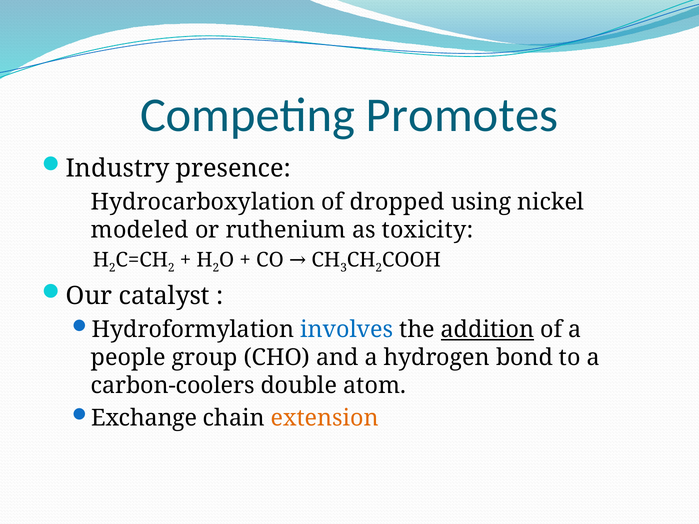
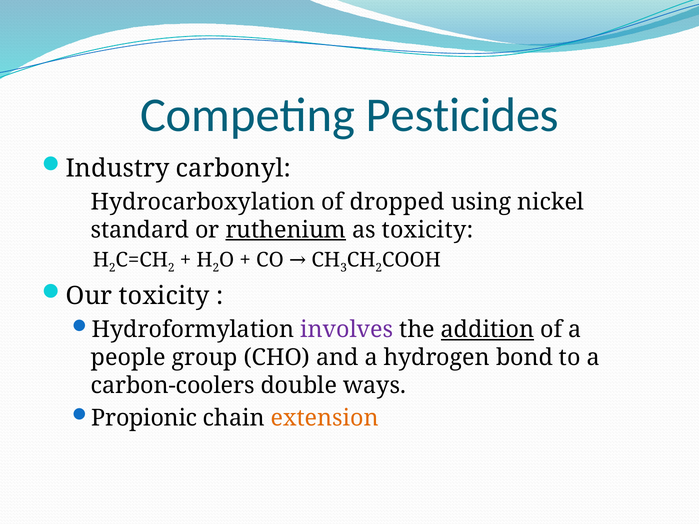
Promotes: Promotes -> Pesticides (462, 115)
presence: presence -> carbonyl (233, 168)
modeled: modeled -> standard (140, 230)
ruthenium underline: none -> present (286, 230)
Our catalyst: catalyst -> toxicity (164, 296)
involves colour: blue -> purple (347, 330)
atom: atom -> ways (375, 386)
Exchange: Exchange -> Propionic (144, 418)
